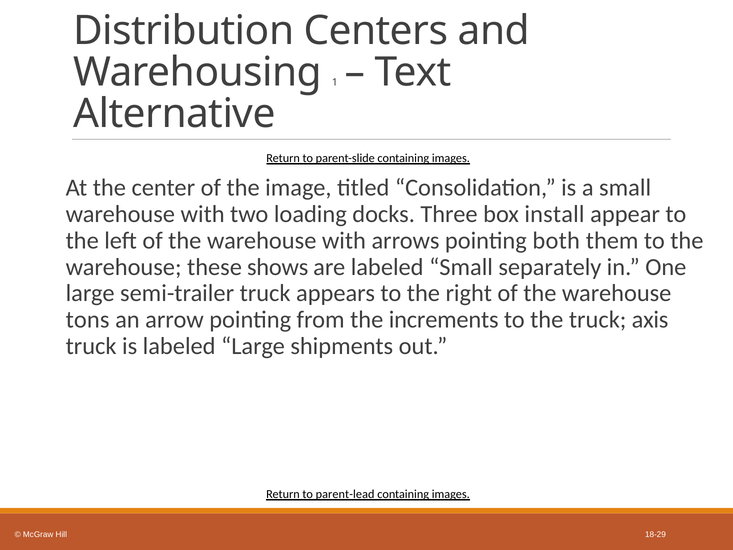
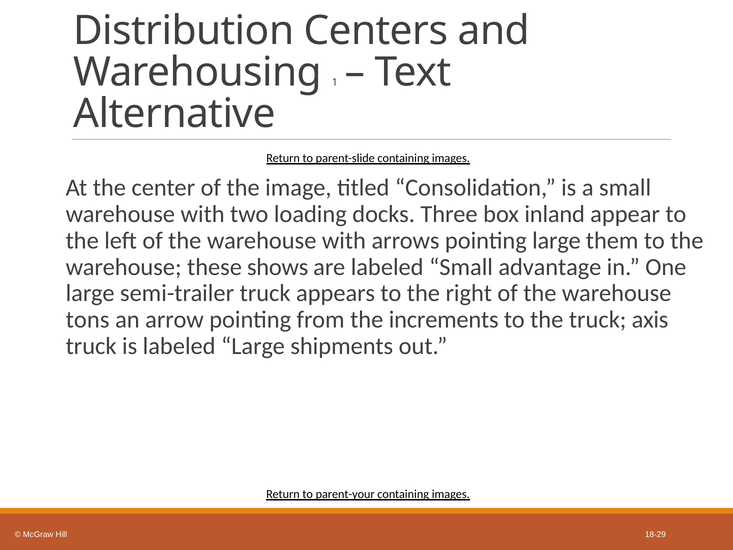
install: install -> inland (555, 214)
pointing both: both -> large (556, 241)
separately: separately -> advantage (550, 267)
parent-lead: parent-lead -> parent-your (345, 494)
